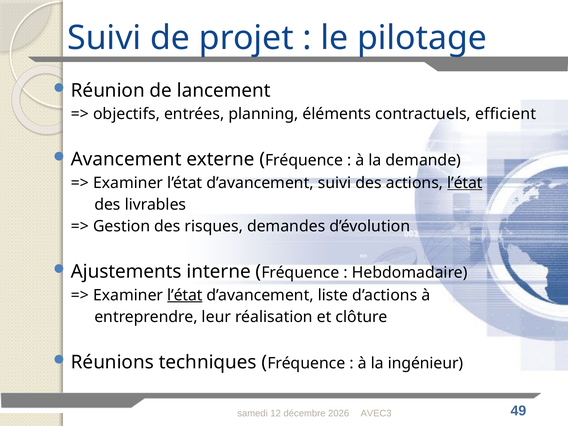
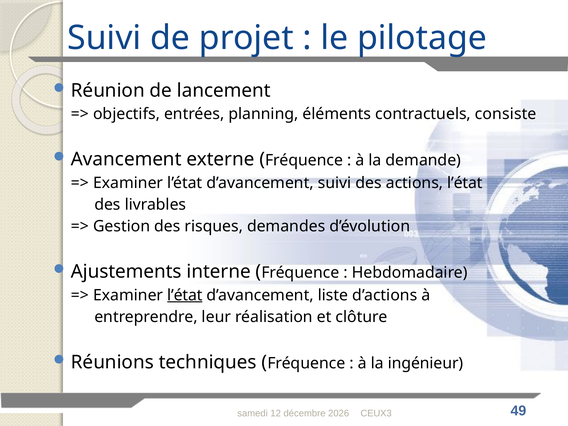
efficient: efficient -> consiste (506, 114)
l’état underline: present -> none (465, 183)
AVEC3: AVEC3 -> CEUX3 (376, 413)
